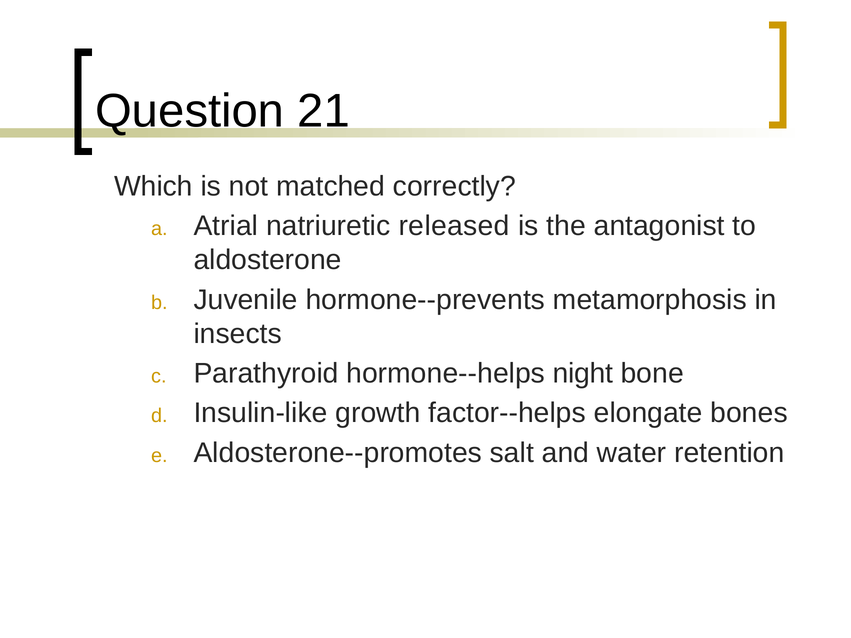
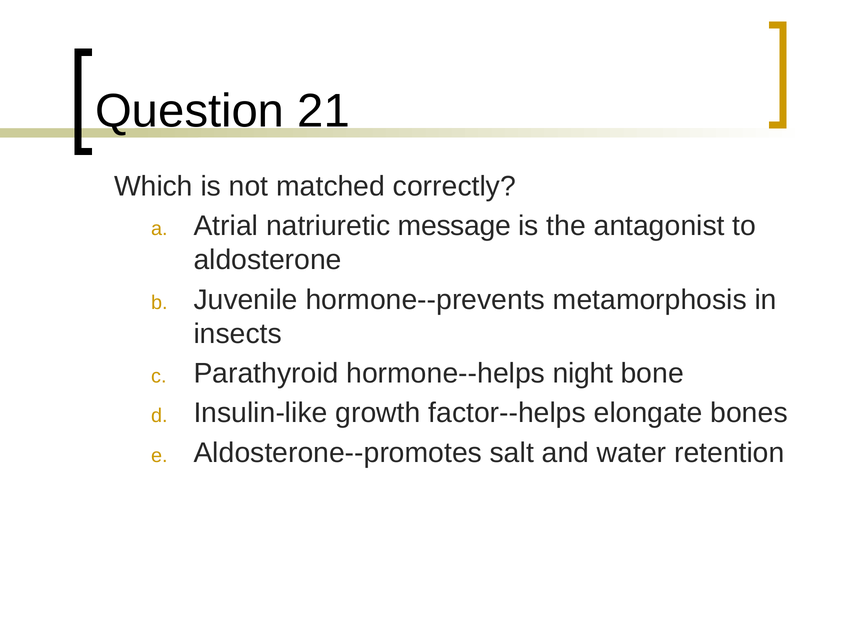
released: released -> message (454, 226)
